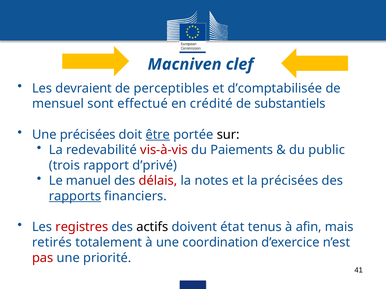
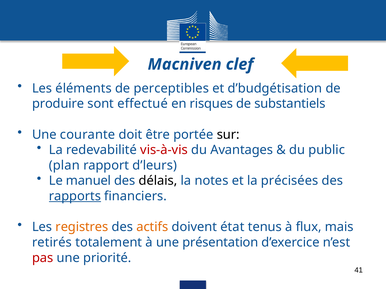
devraient: devraient -> éléments (84, 88)
d’comptabilisée: d’comptabilisée -> d’budgétisation (275, 88)
mensuel: mensuel -> produire (58, 104)
crédité: crédité -> risques (211, 104)
Une précisées: précisées -> courante (88, 135)
être underline: present -> none (158, 135)
Paiements: Paiements -> Avantages (242, 150)
trois: trois -> plan (64, 166)
d’privé: d’privé -> d’leurs (155, 166)
délais colour: red -> black (158, 181)
registres colour: red -> orange (82, 227)
actifs colour: black -> orange (152, 227)
afin: afin -> flux (309, 227)
coordination: coordination -> présentation (220, 243)
